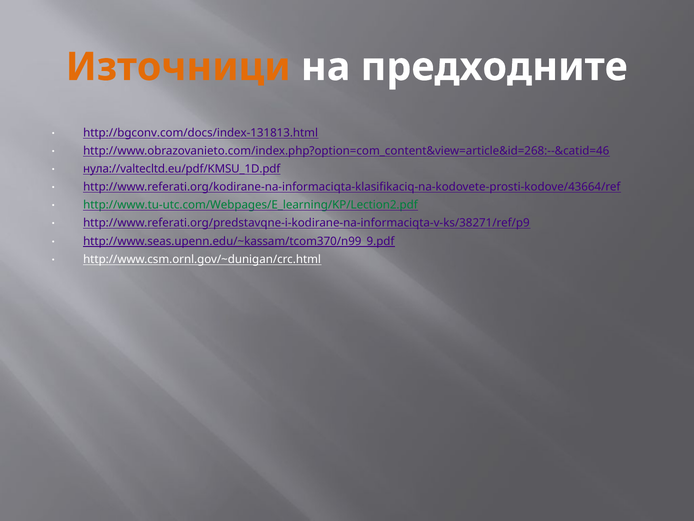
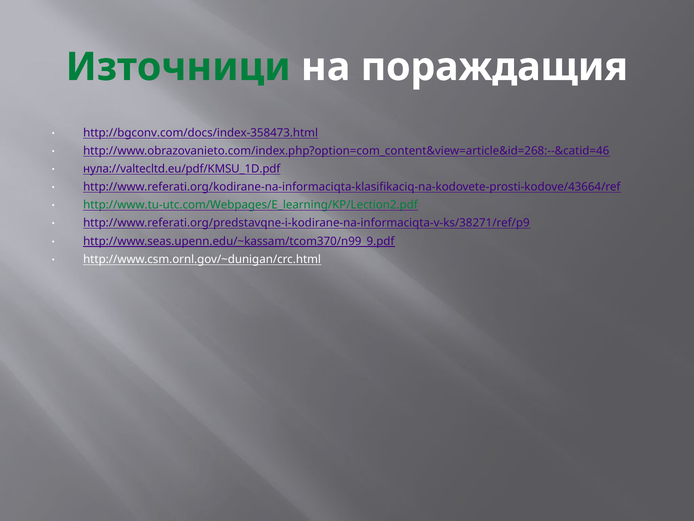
Източници colour: orange -> green (178, 67)
предходните: предходните -> пораждащия (494, 67)
http://bgconv.com/docs/index-131813.html: http://bgconv.com/docs/index-131813.html -> http://bgconv.com/docs/index-358473.html (201, 133)
